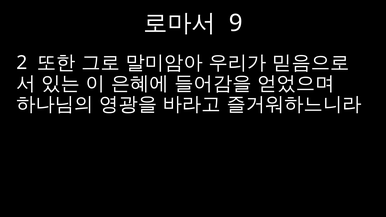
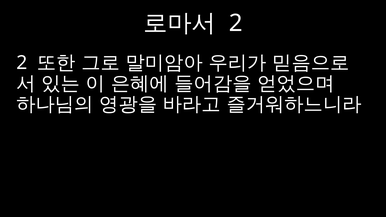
9: 9 -> 2 (236, 23)
